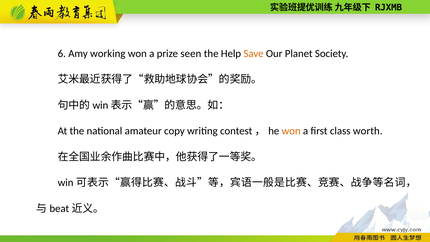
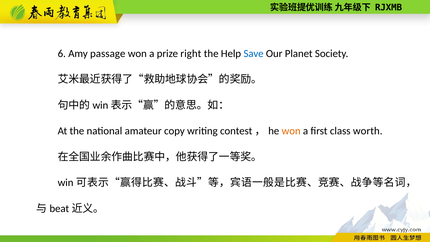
working: working -> passage (108, 54)
seen: seen -> right (191, 54)
Save colour: orange -> blue (254, 54)
